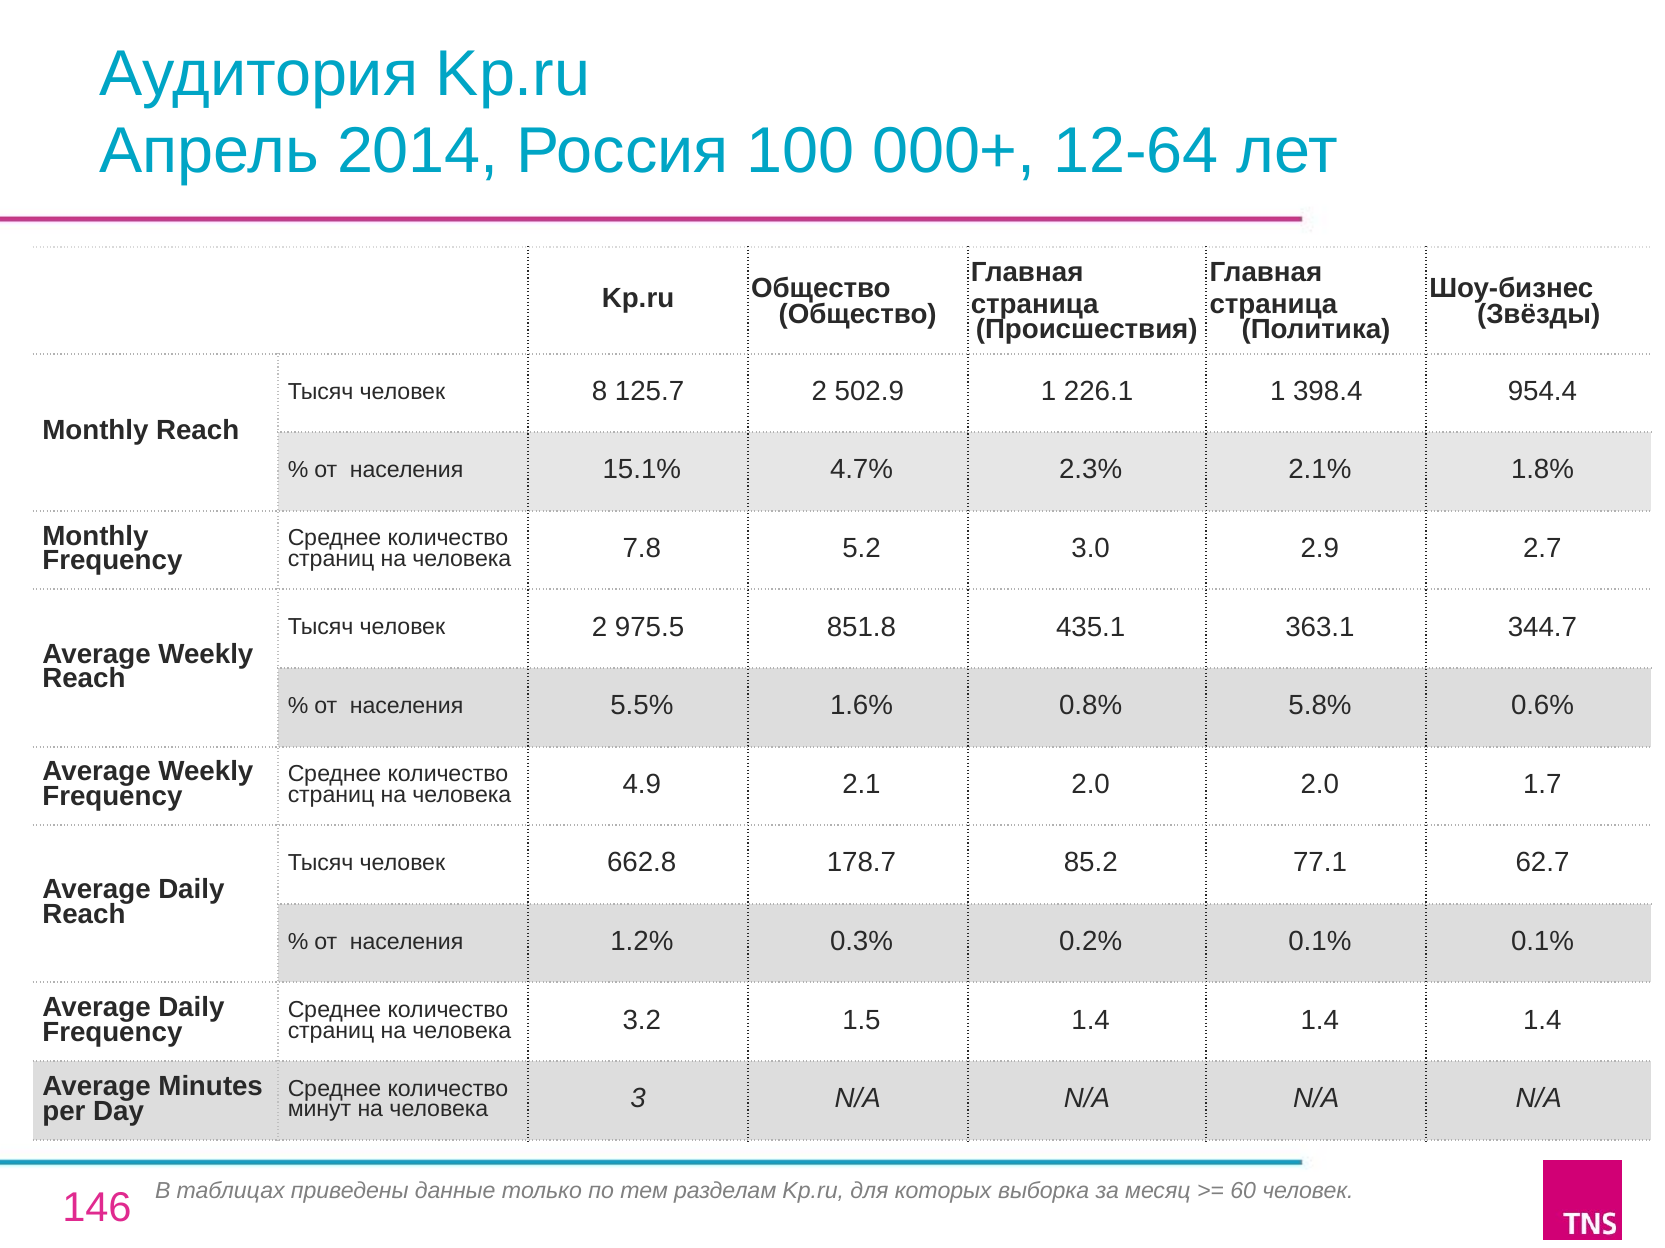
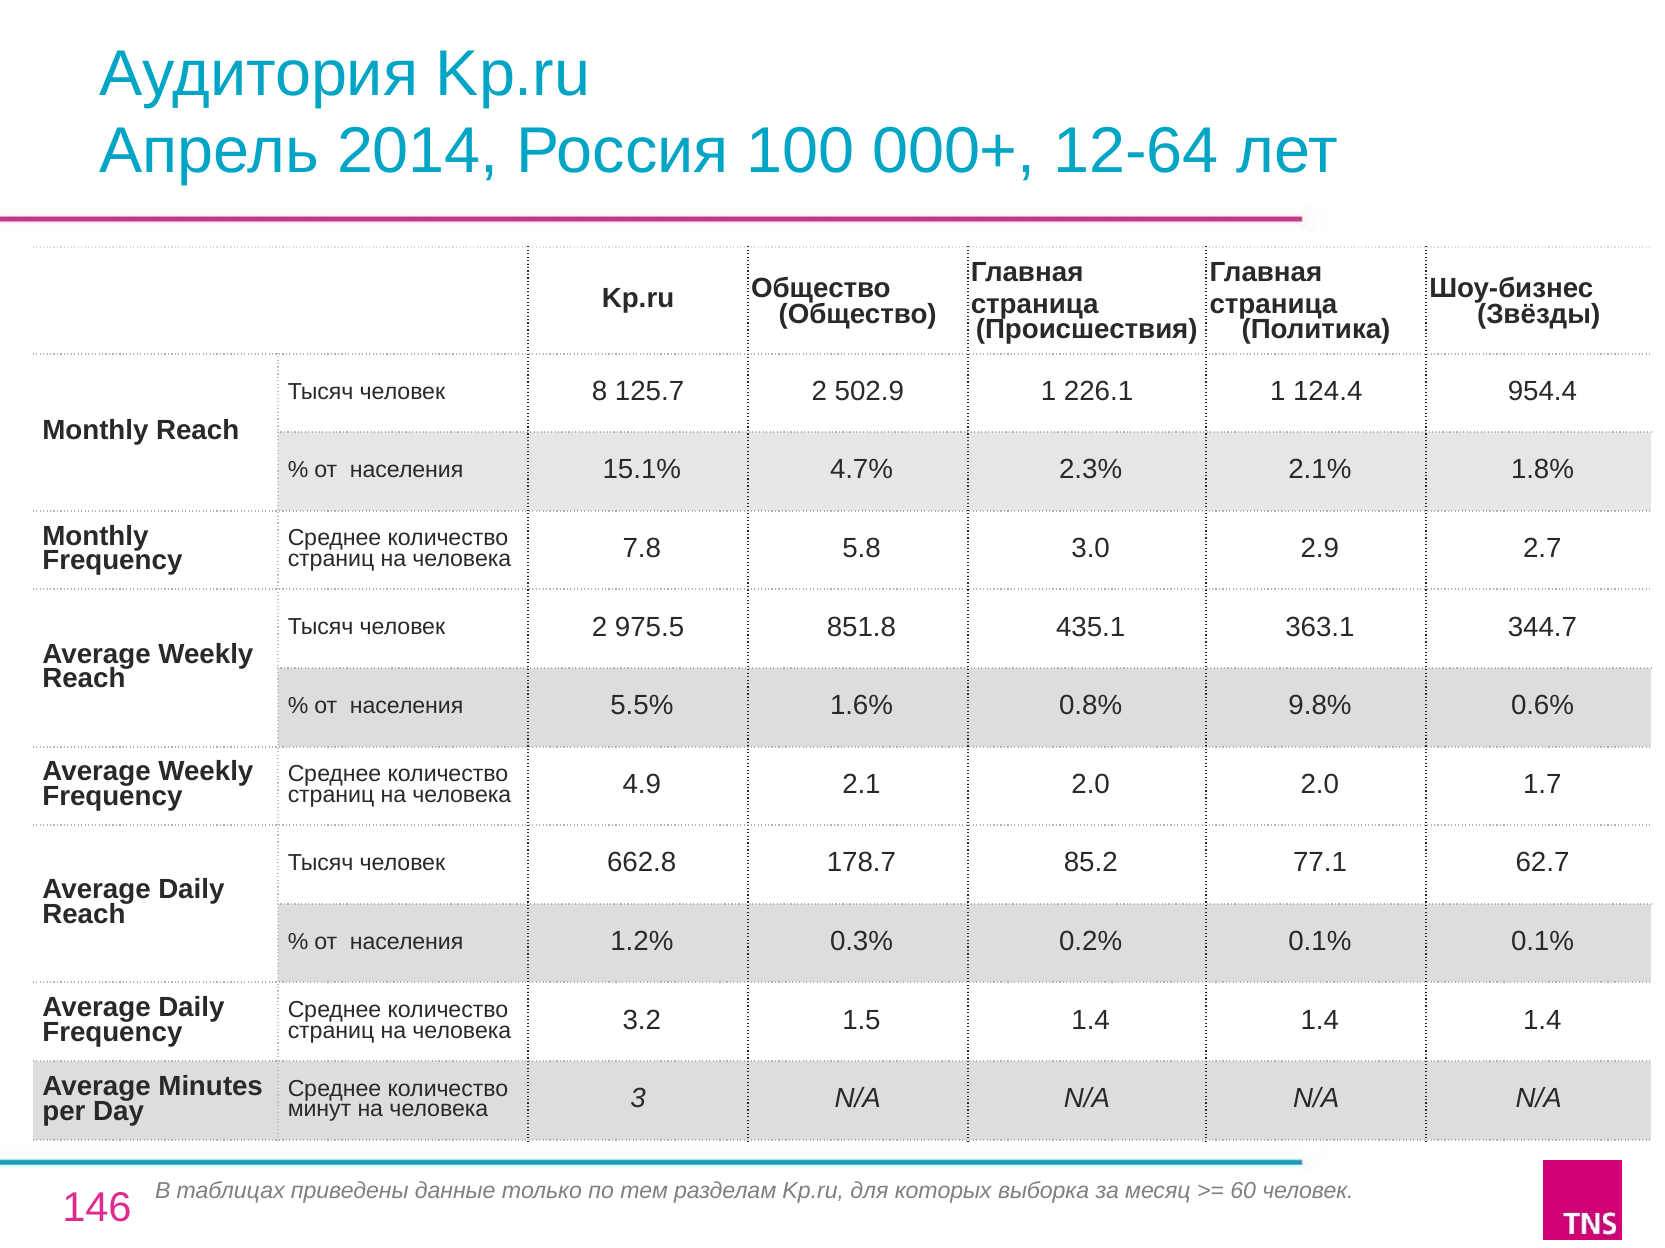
398.4: 398.4 -> 124.4 (1328, 391)
5.2: 5.2 -> 5.8 (861, 549)
5.8%: 5.8% -> 9.8% (1320, 706)
